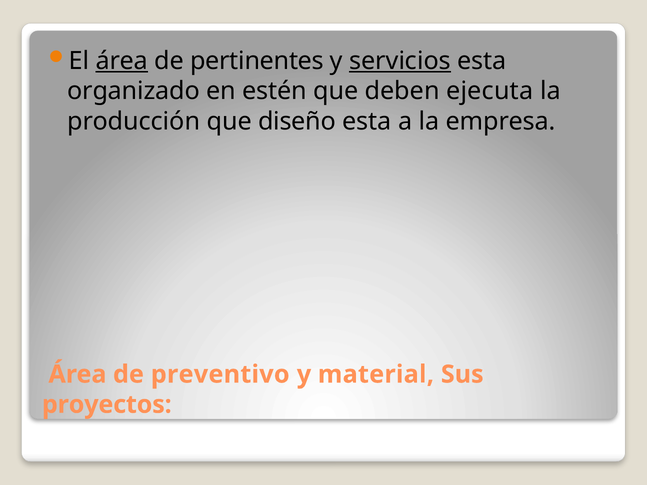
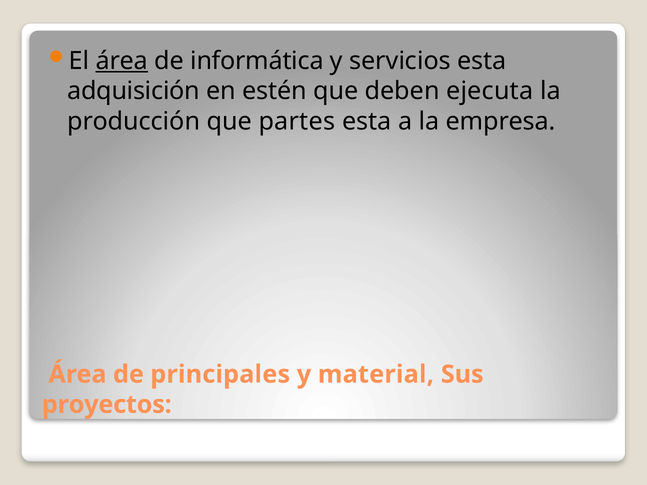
pertinentes: pertinentes -> informática (257, 61)
servicios underline: present -> none (400, 61)
organizado: organizado -> adquisición (134, 91)
diseño: diseño -> partes (297, 121)
preventivo: preventivo -> principales (220, 375)
